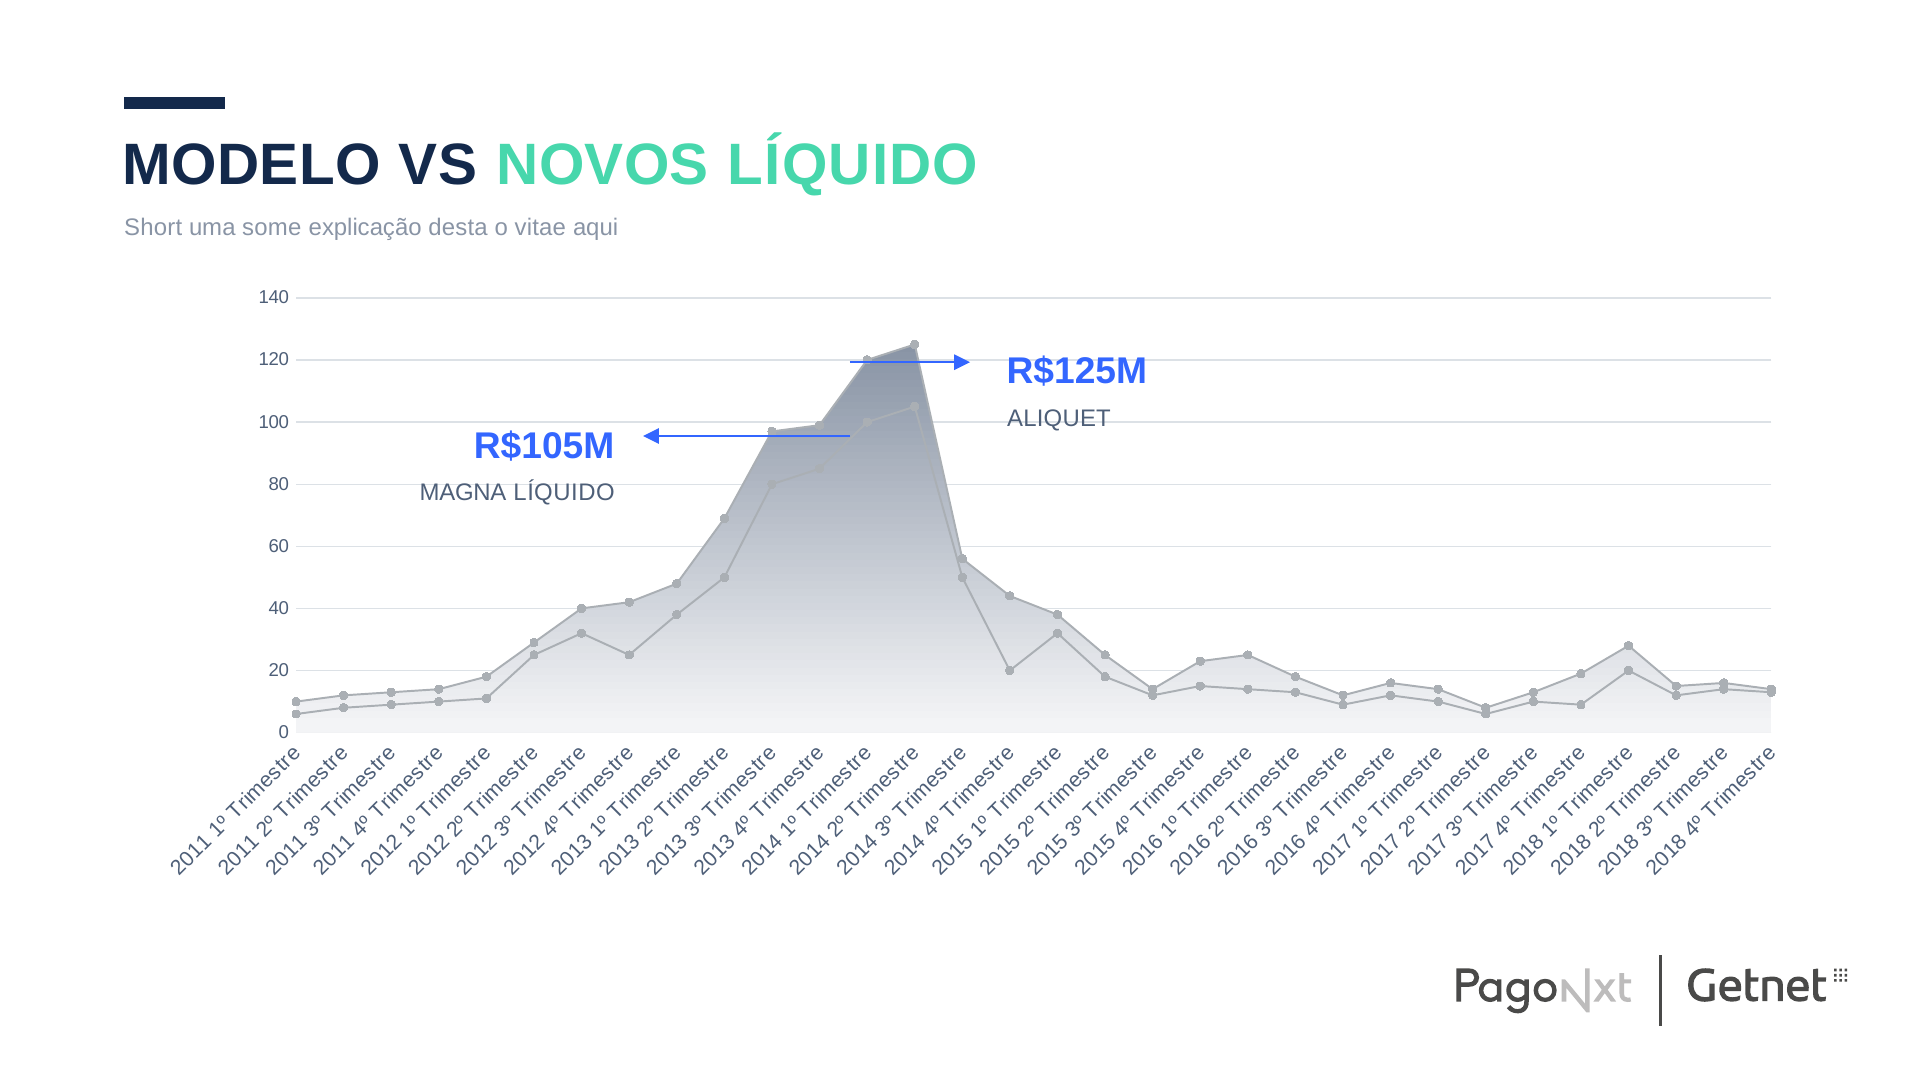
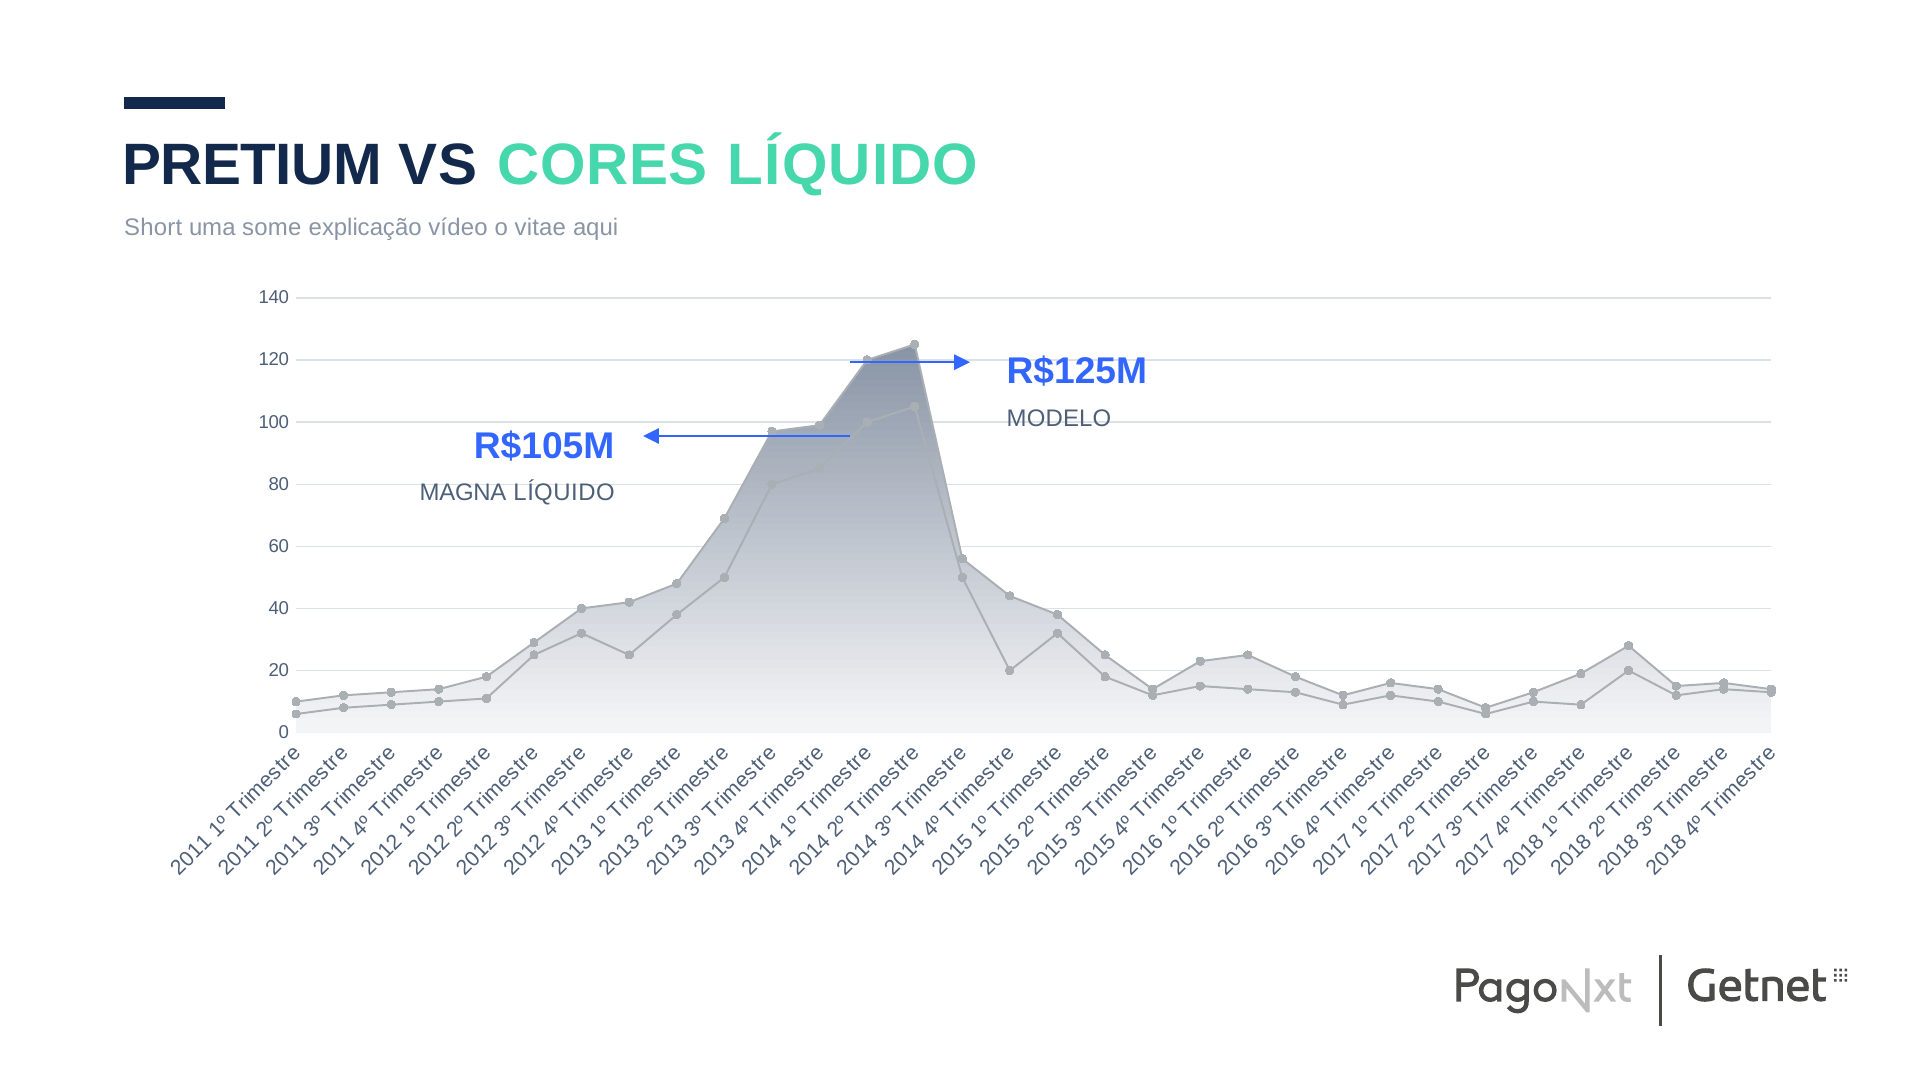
MODELO: MODELO -> PRETIUM (252, 166)
NOVOS: NOVOS -> CORES (602, 166)
desta: desta -> vídeo (458, 228)
ALIQUET: ALIQUET -> MODELO (1059, 419)
